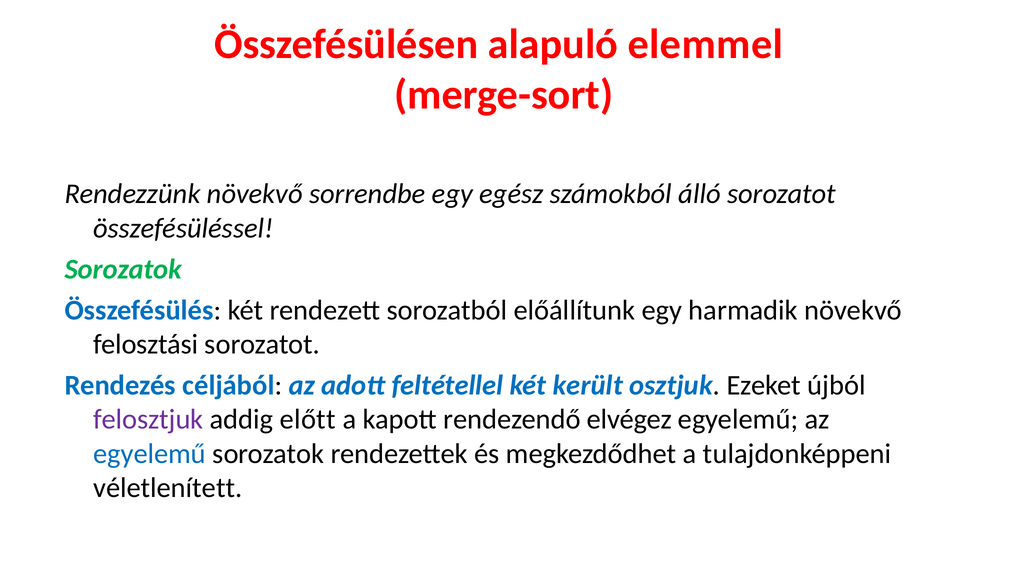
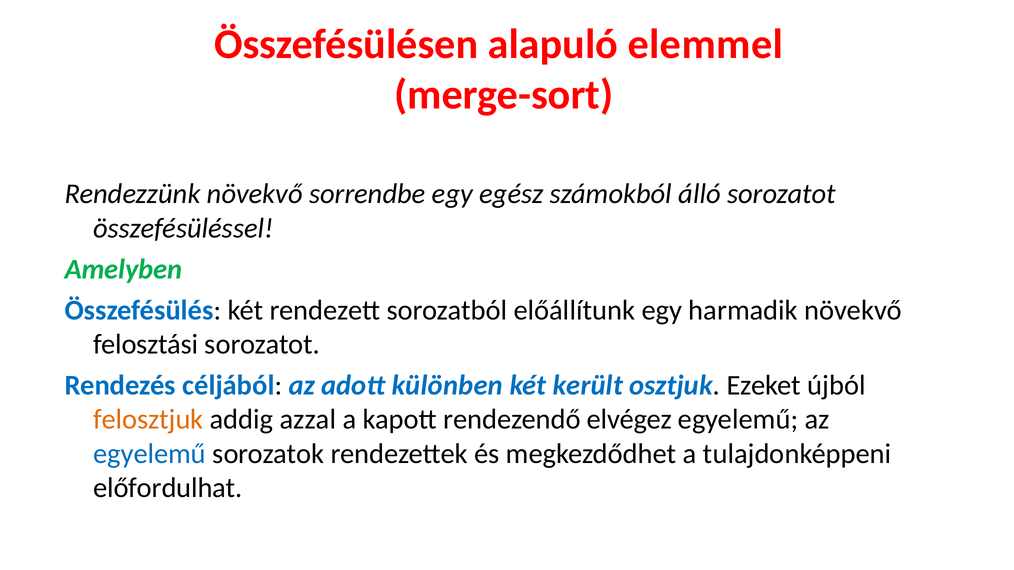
Sorozatok: Sorozatok -> Amelyben (123, 269)
feltétellel: feltétellel -> különben (447, 386)
felosztjuk colour: purple -> orange (148, 420)
előtt: előtt -> azzal (308, 420)
véletlenített: véletlenített -> előfordulhat (168, 488)
